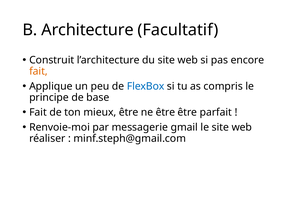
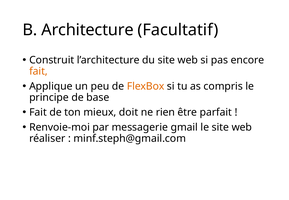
FlexBox colour: blue -> orange (146, 86)
mieux être: être -> doit (129, 112)
ne être: être -> rien (165, 112)
